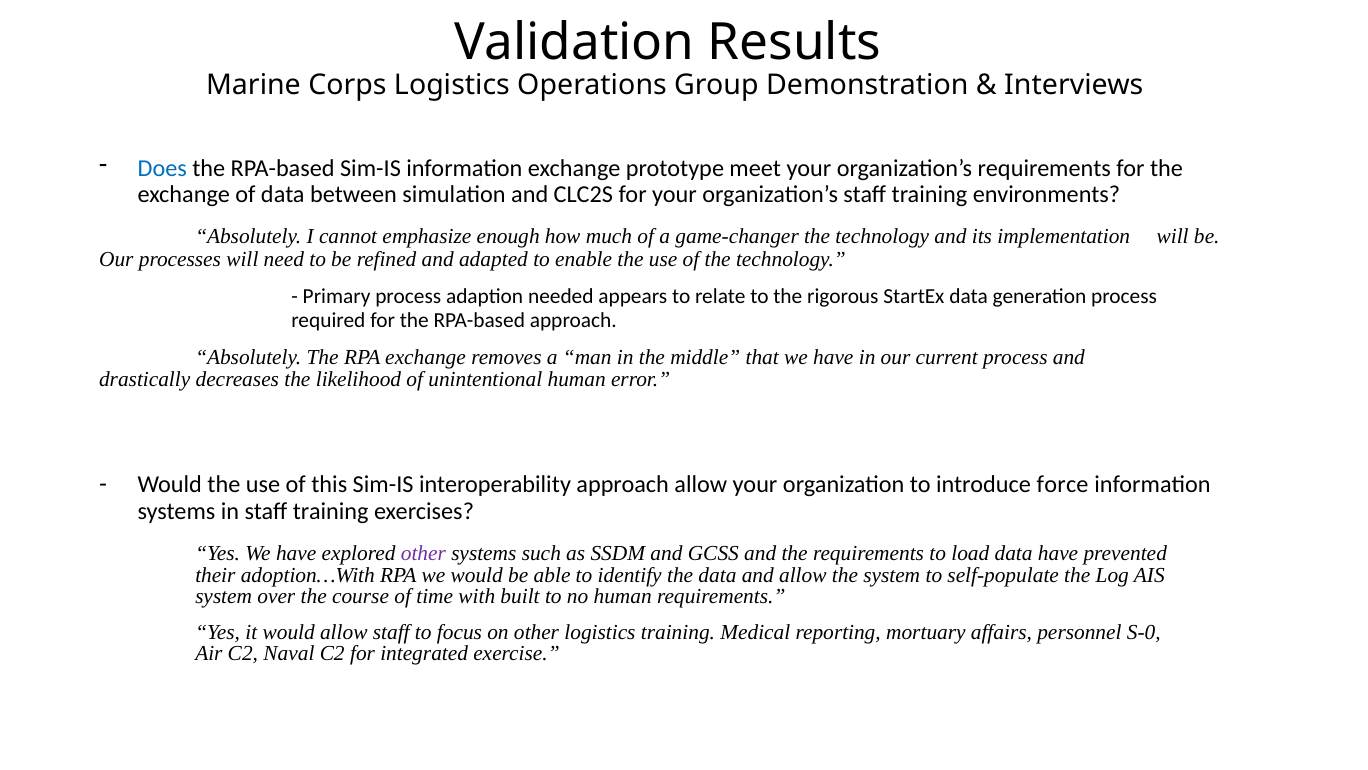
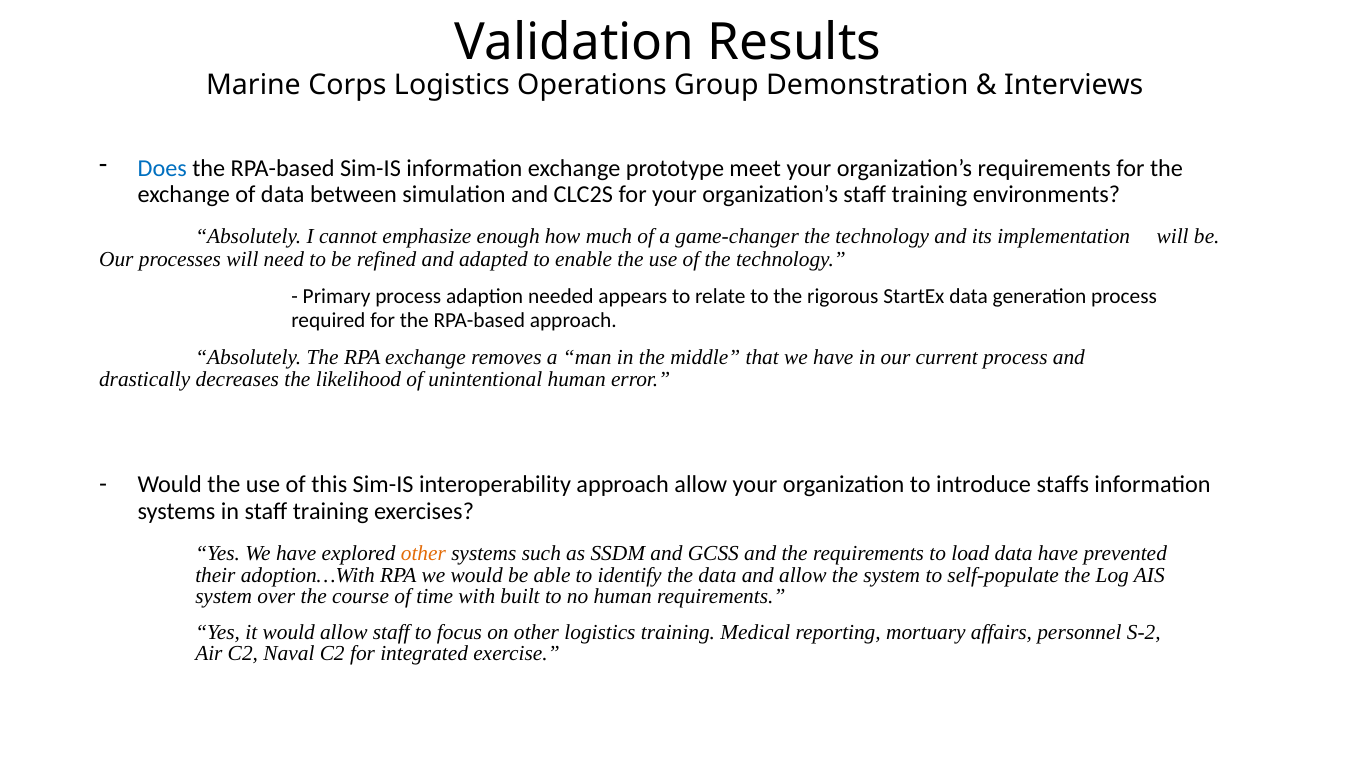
force: force -> staffs (1063, 484)
other colour: purple -> orange (423, 553)
S-0: S-0 -> S-2 (1144, 632)
